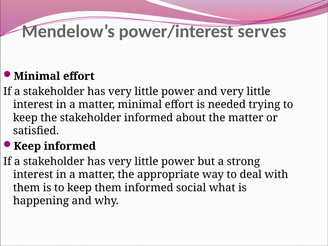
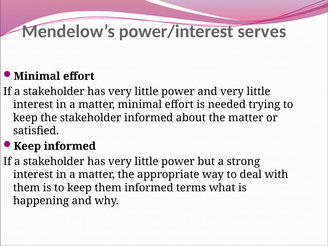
social: social -> terms (191, 188)
